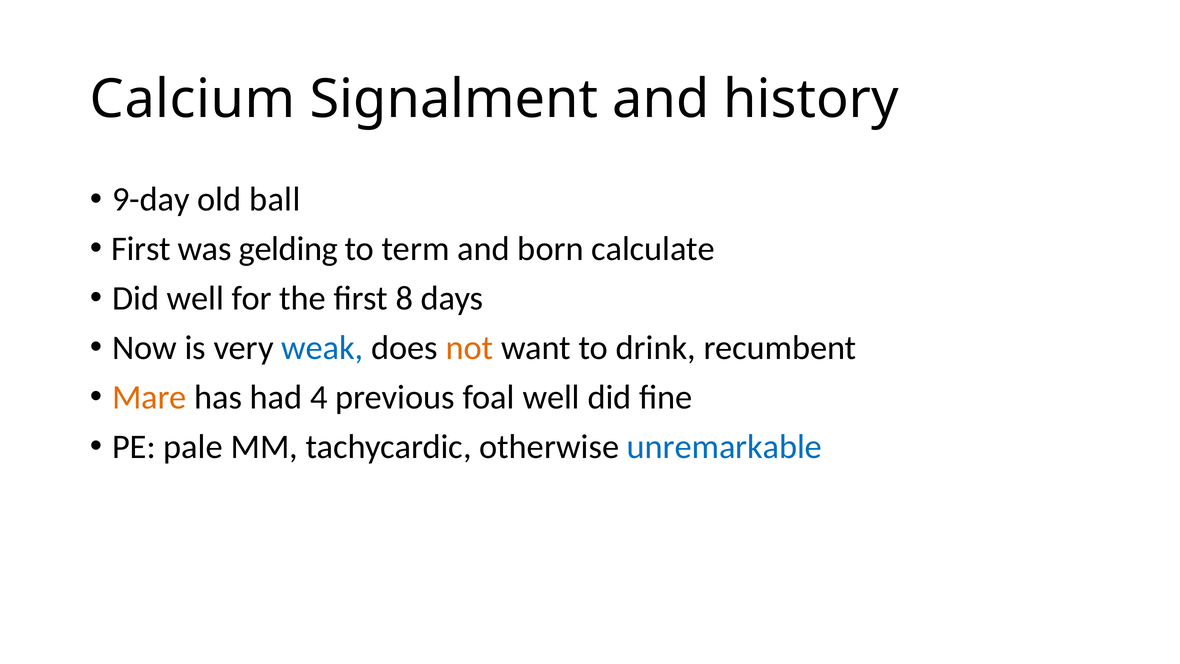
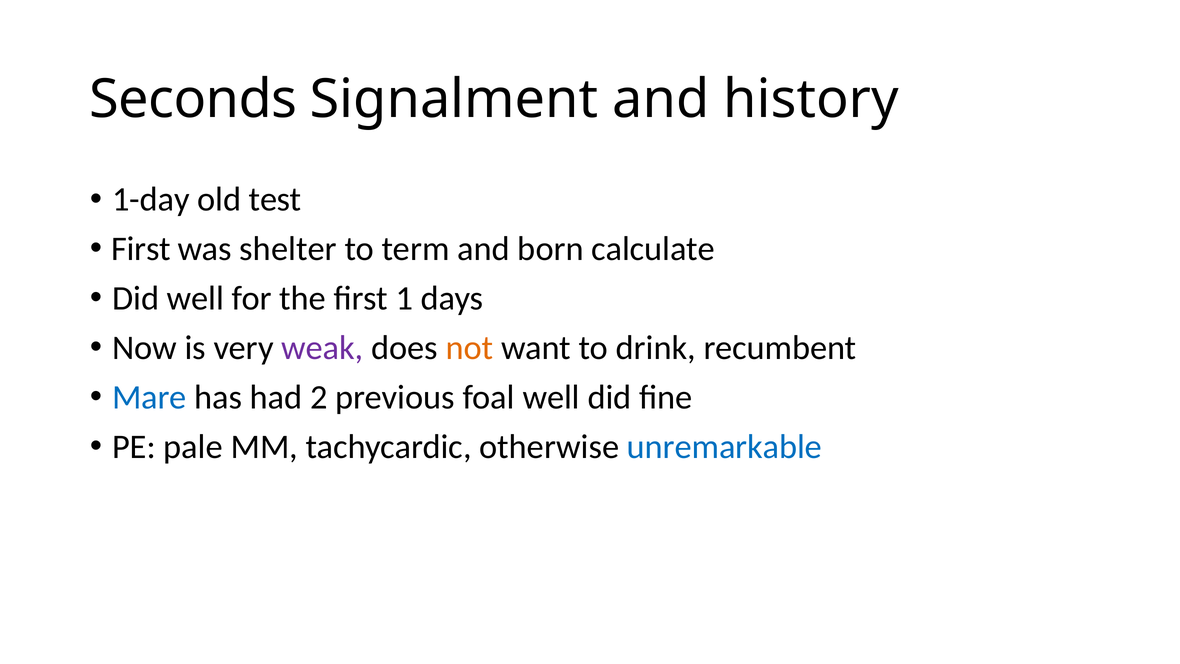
Calcium: Calcium -> Seconds (193, 99)
9-day: 9-day -> 1-day (151, 199)
ball: ball -> test (275, 199)
gelding: gelding -> shelter (288, 249)
8: 8 -> 1 (404, 298)
weak colour: blue -> purple (322, 348)
Mare colour: orange -> blue (149, 397)
4: 4 -> 2 (319, 397)
